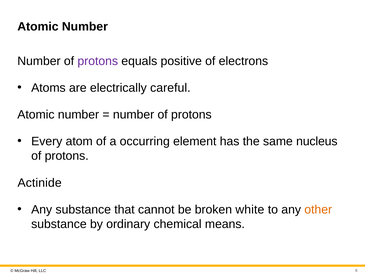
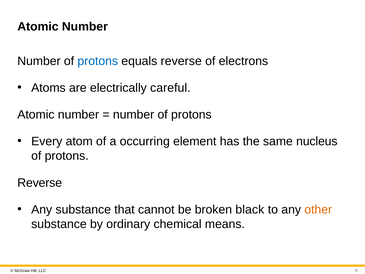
protons colour: purple -> blue (98, 61)
equals positive: positive -> reverse (181, 61)
Actinide: Actinide -> Reverse (40, 183)
white: white -> black (250, 209)
